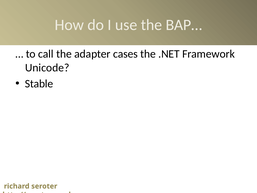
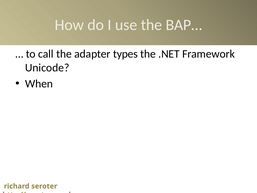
cases: cases -> types (125, 54)
Stable: Stable -> When (39, 84)
